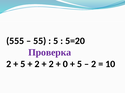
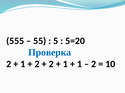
Проверка colour: purple -> blue (50, 53)
5: 5 -> 1 (23, 64)
0: 0 -> 1 (65, 64)
5: 5 -> 1 (79, 64)
